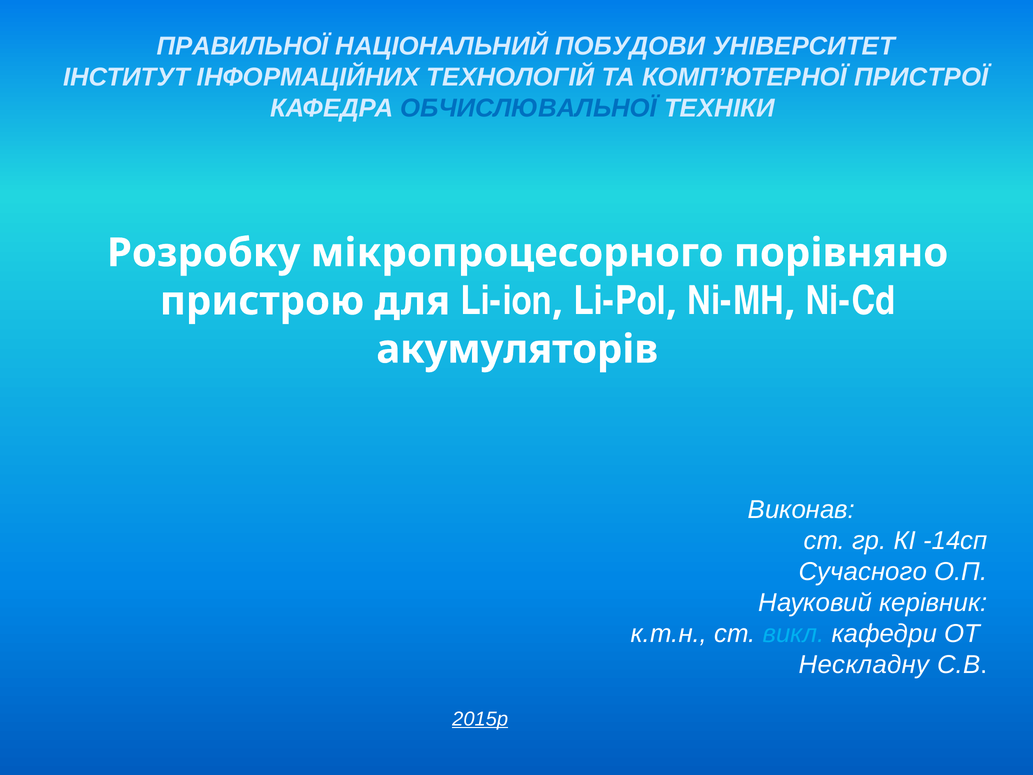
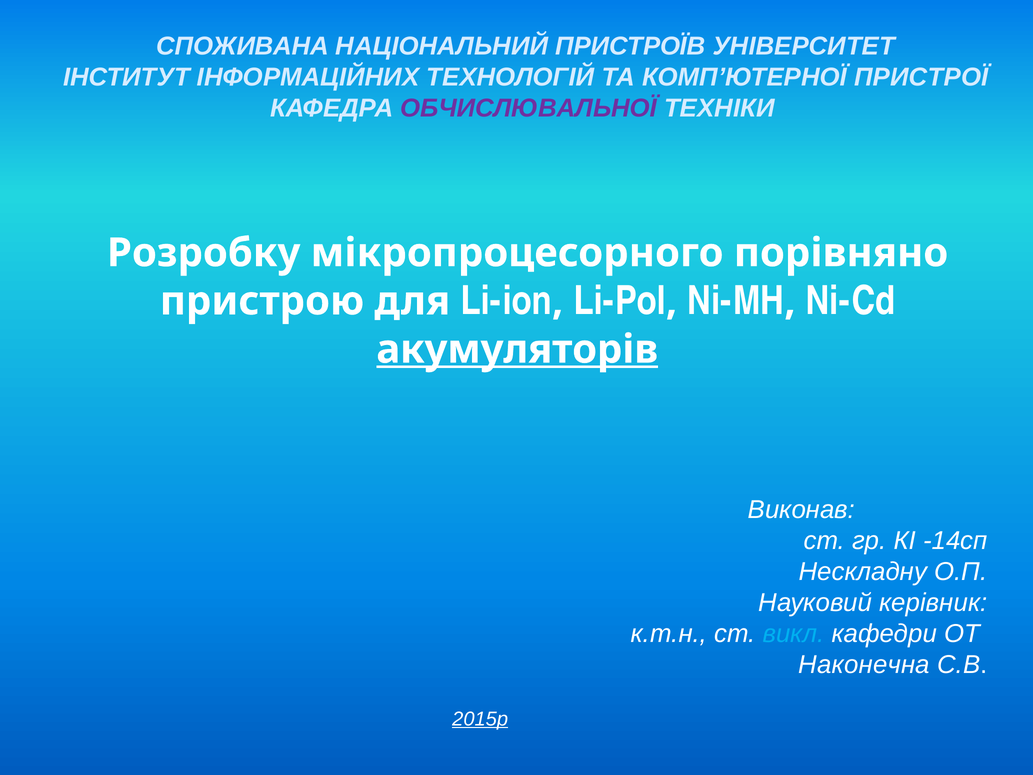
ПРАВИЛЬНОЇ: ПРАВИЛЬНОЇ -> СПОЖИВАНА (243, 46)
ПОБУДОВИ: ПОБУДОВИ -> ПРИСТРОЇВ (630, 46)
ОБЧИСЛЮВАЛЬНОЇ colour: blue -> purple (529, 108)
акумуляторів underline: none -> present (517, 349)
Сучасного: Сучасного -> Нескладну (863, 571)
Нескладну: Нескладну -> Наконечна (864, 664)
